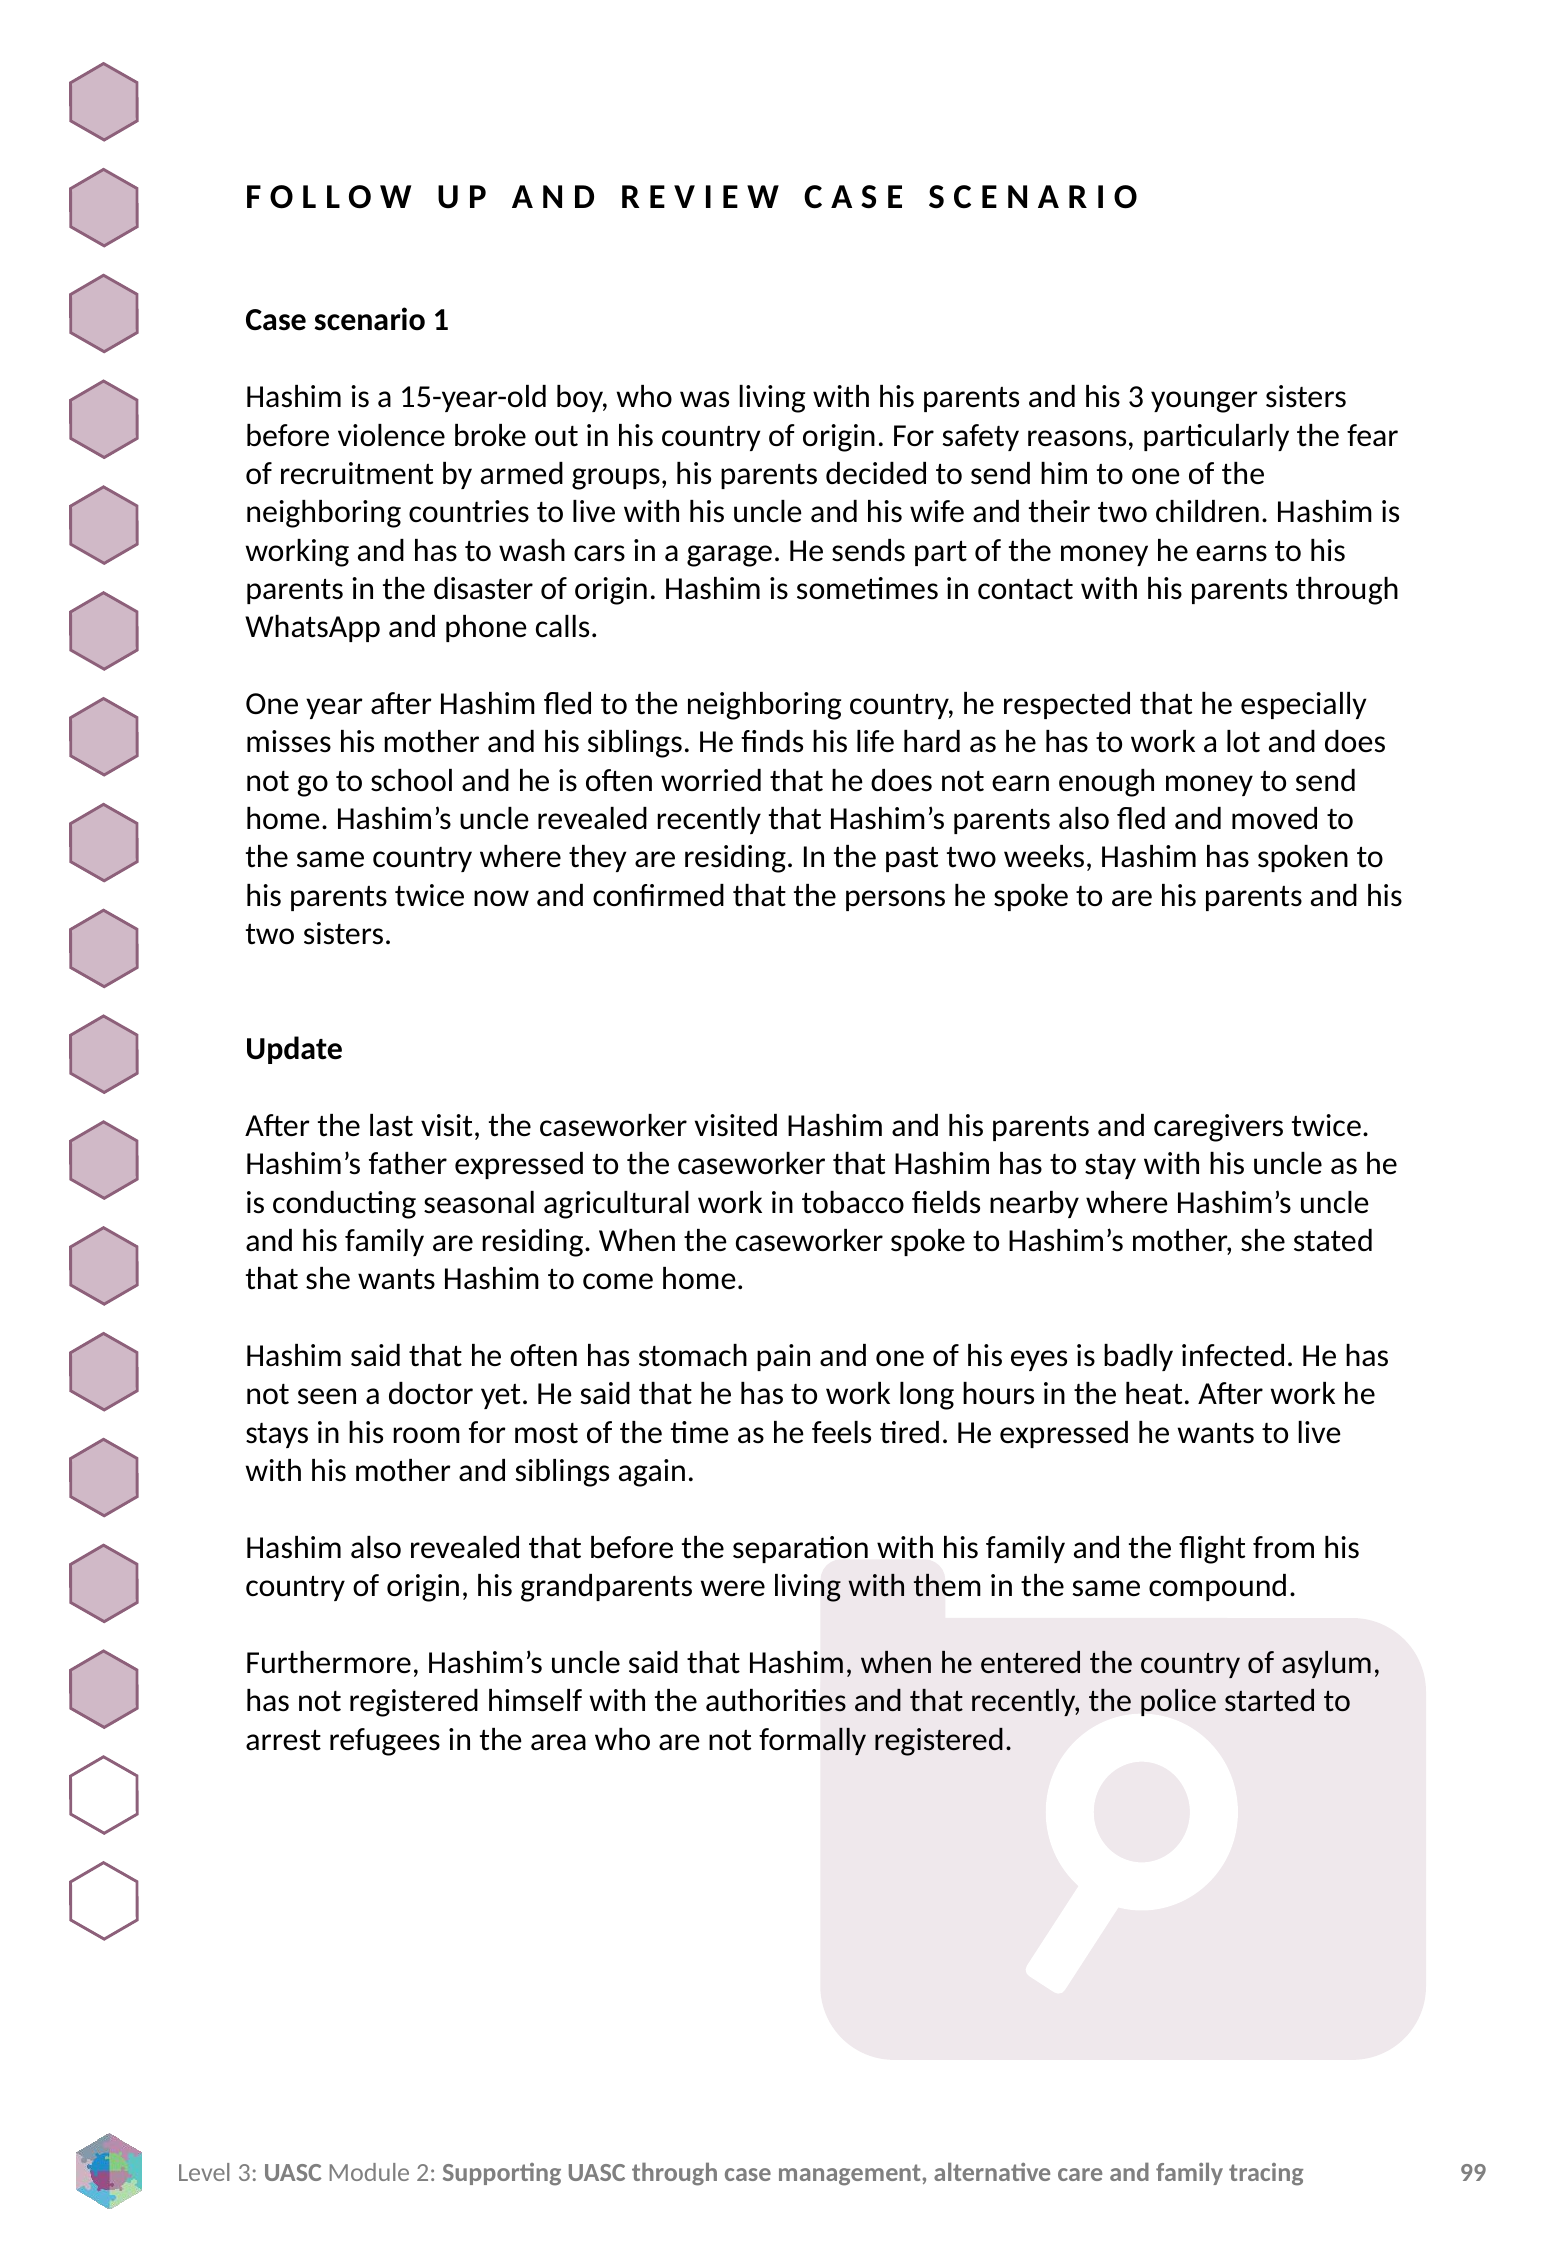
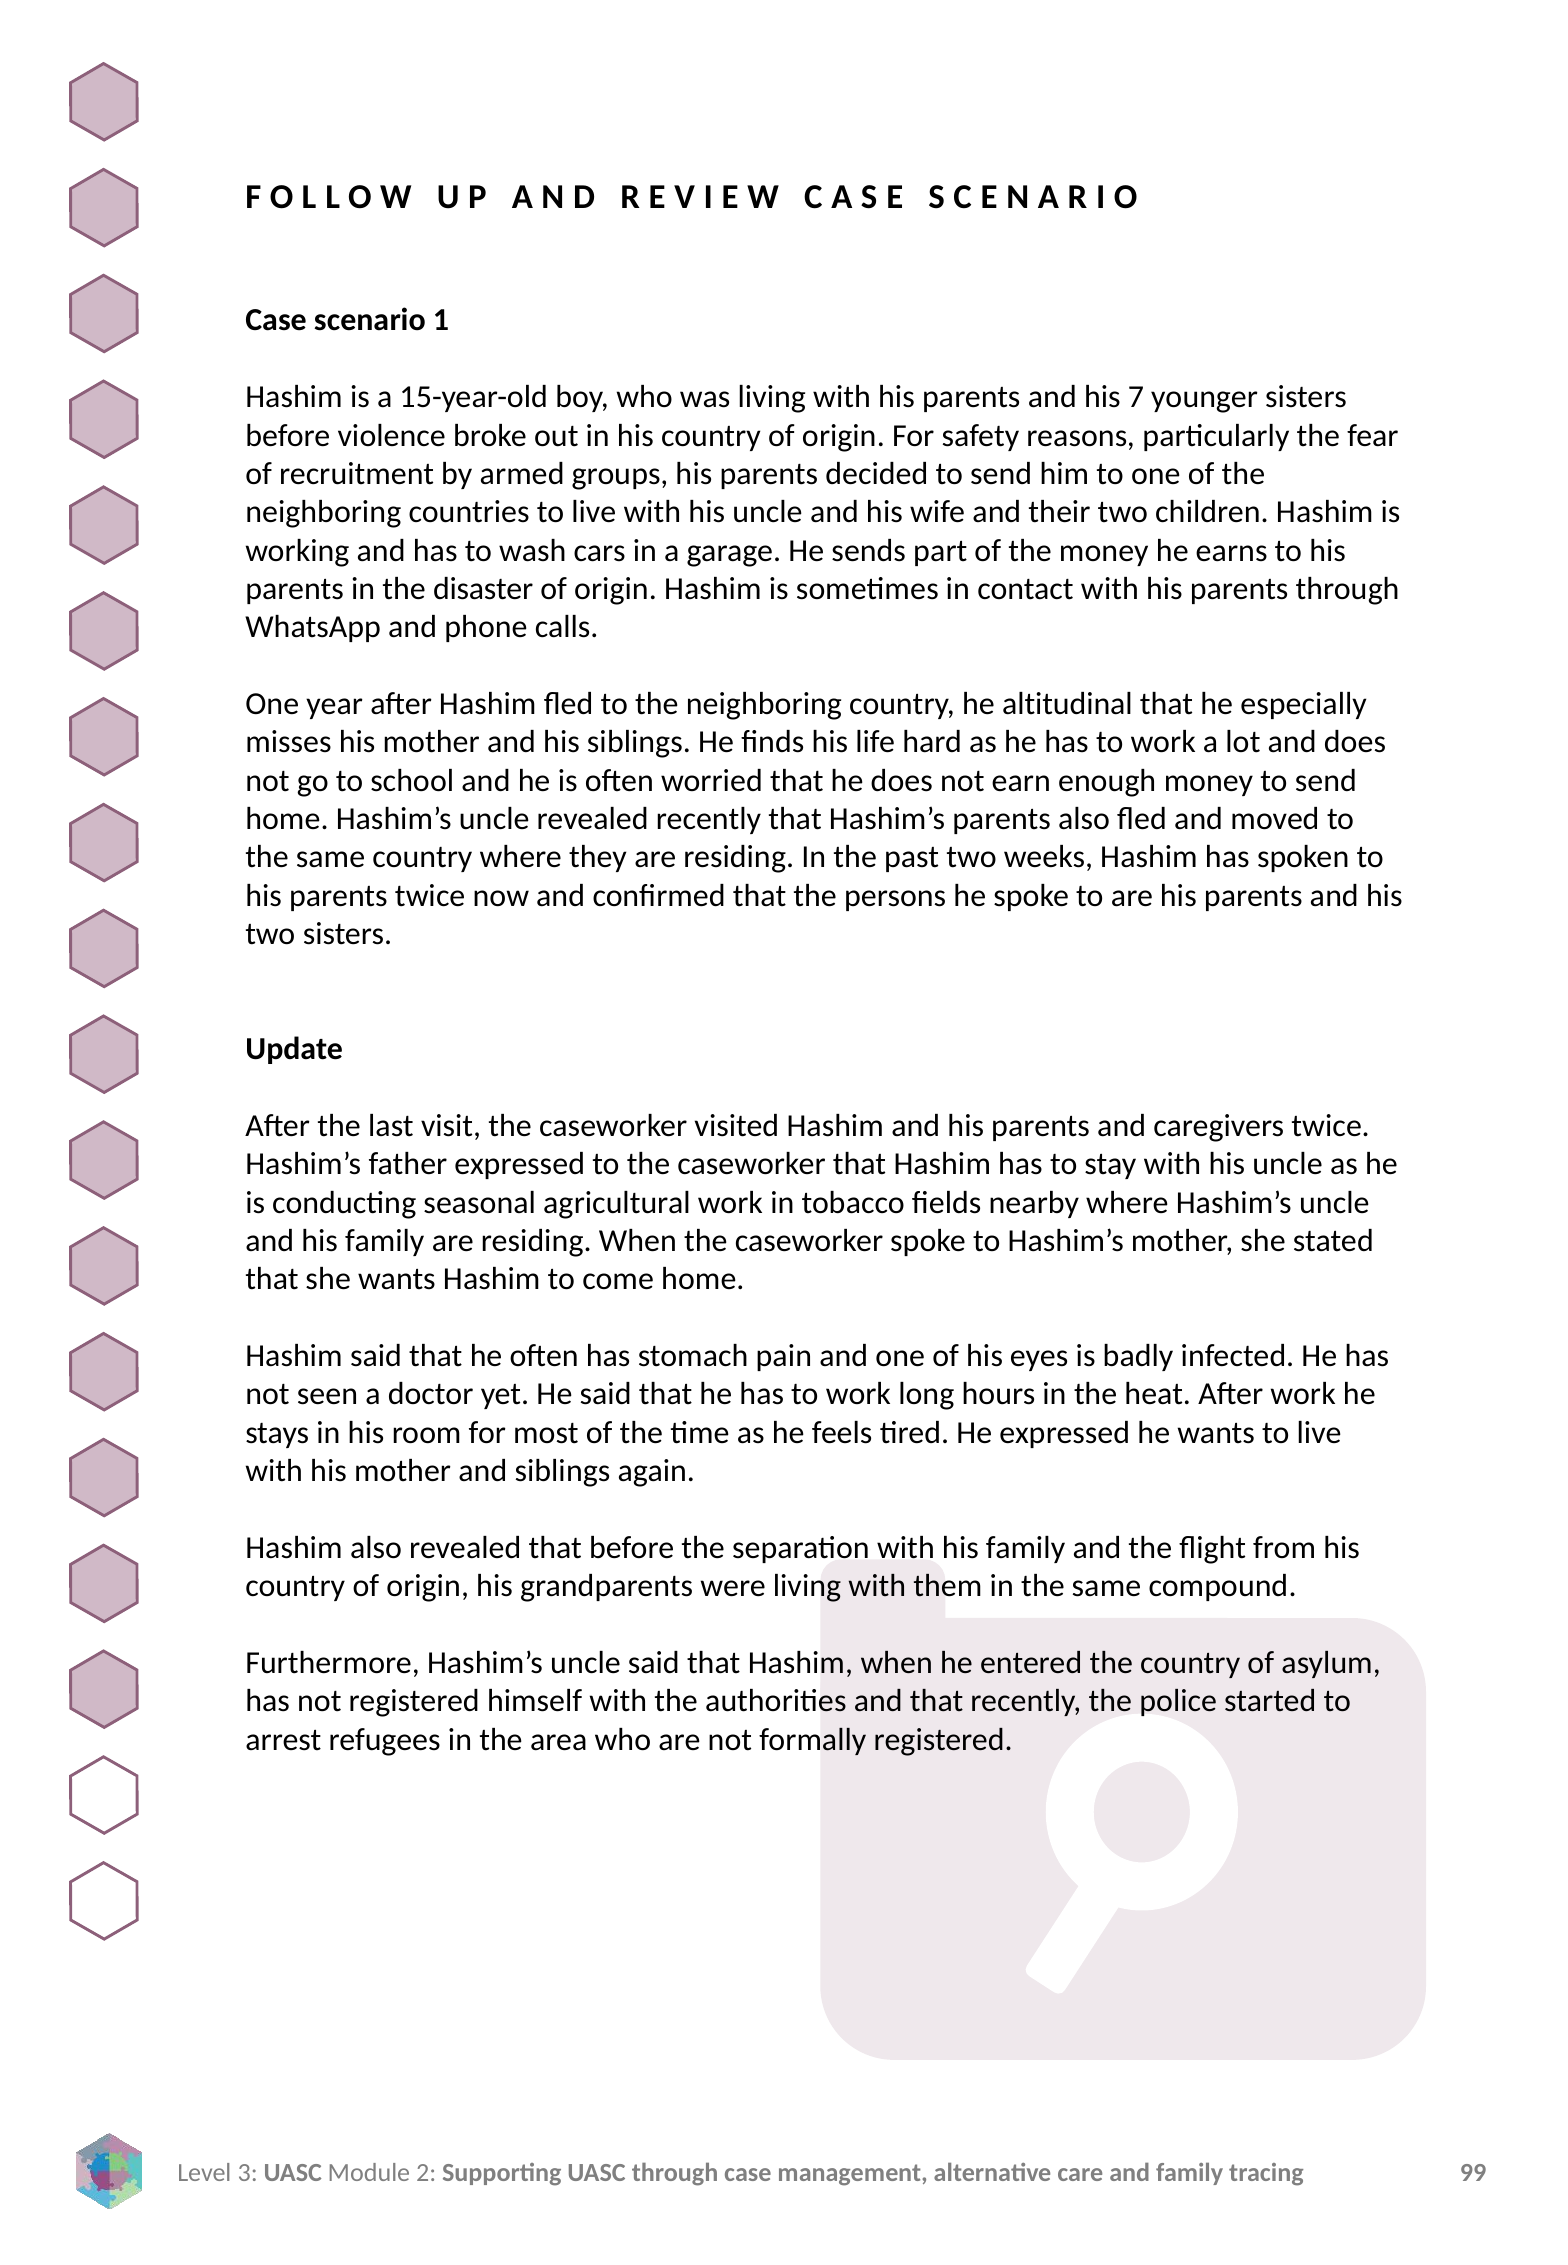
his 3: 3 -> 7 (1136, 397)
respected: respected -> altitudinal (1067, 704)
